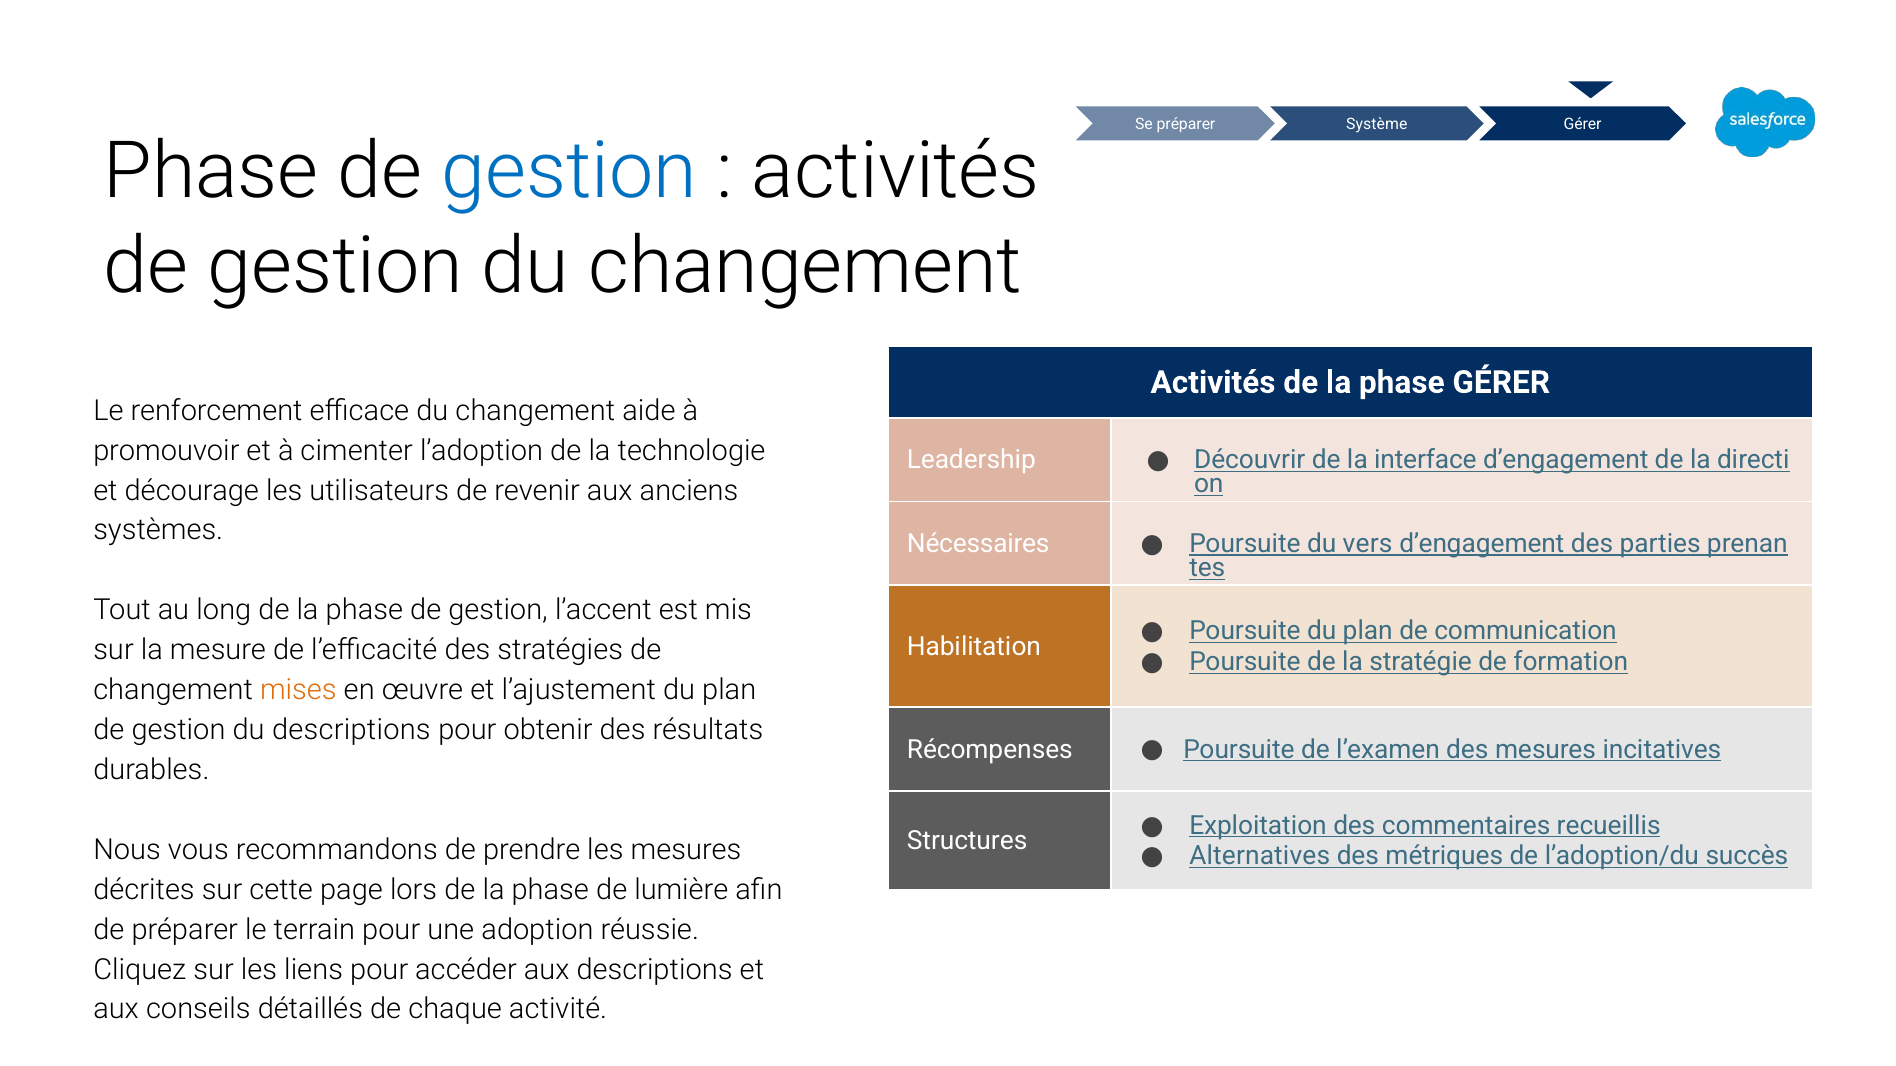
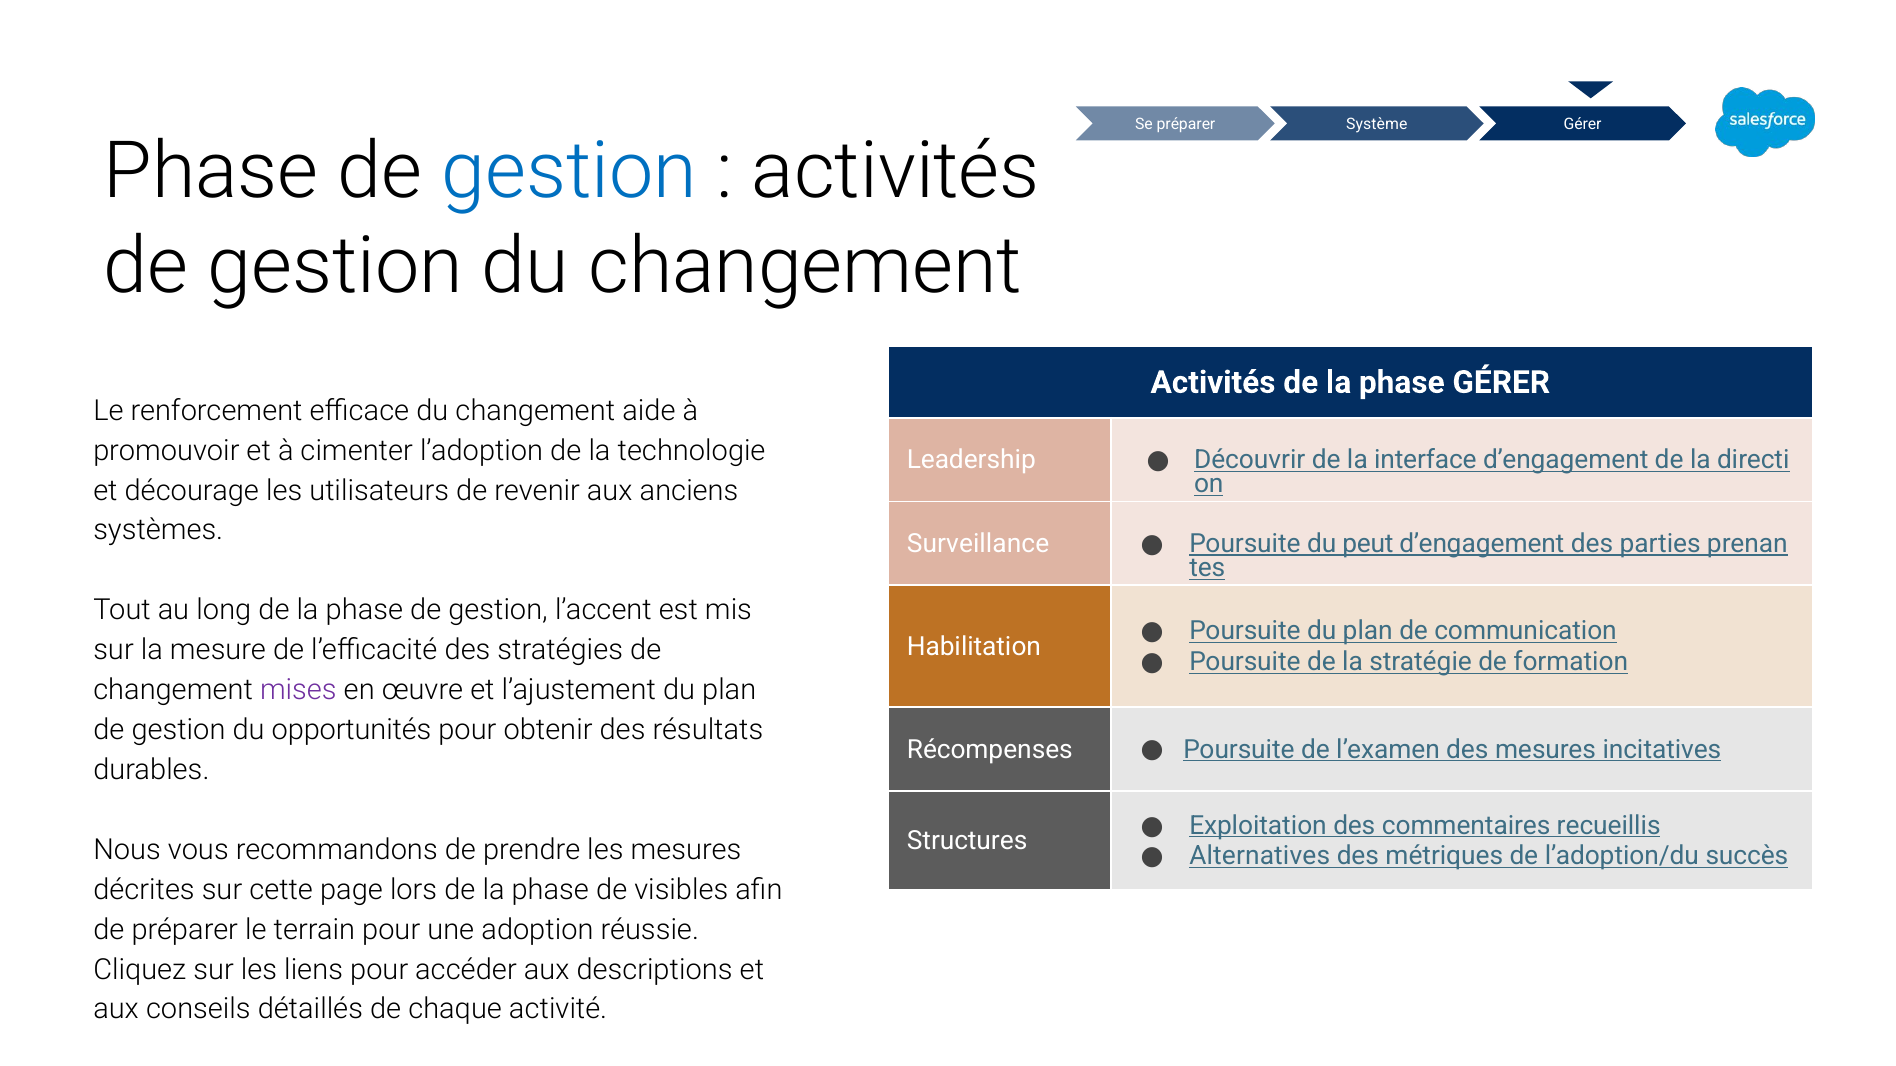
Nécessaires: Nécessaires -> Surveillance (978, 544)
vers: vers -> peut (1368, 544)
mises colour: orange -> purple (298, 690)
du descriptions: descriptions -> opportunités (352, 730)
lumière: lumière -> visibles (681, 890)
